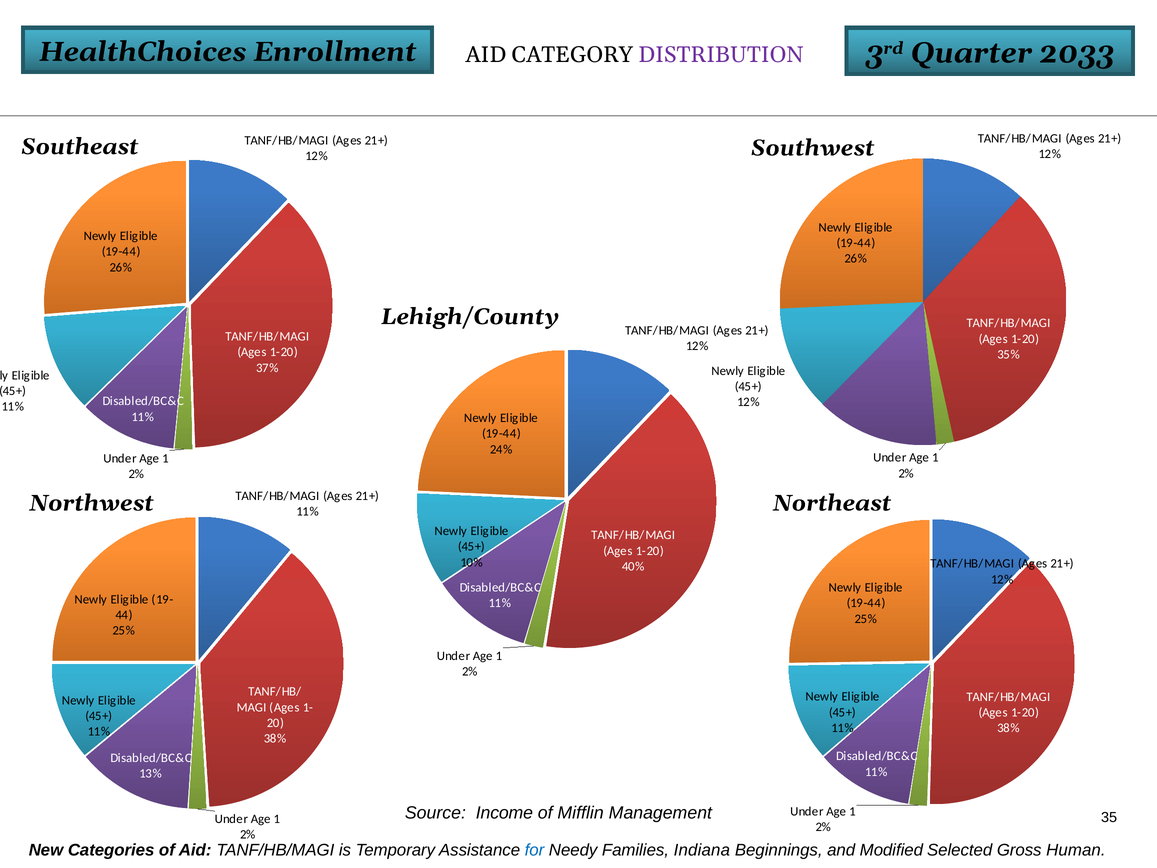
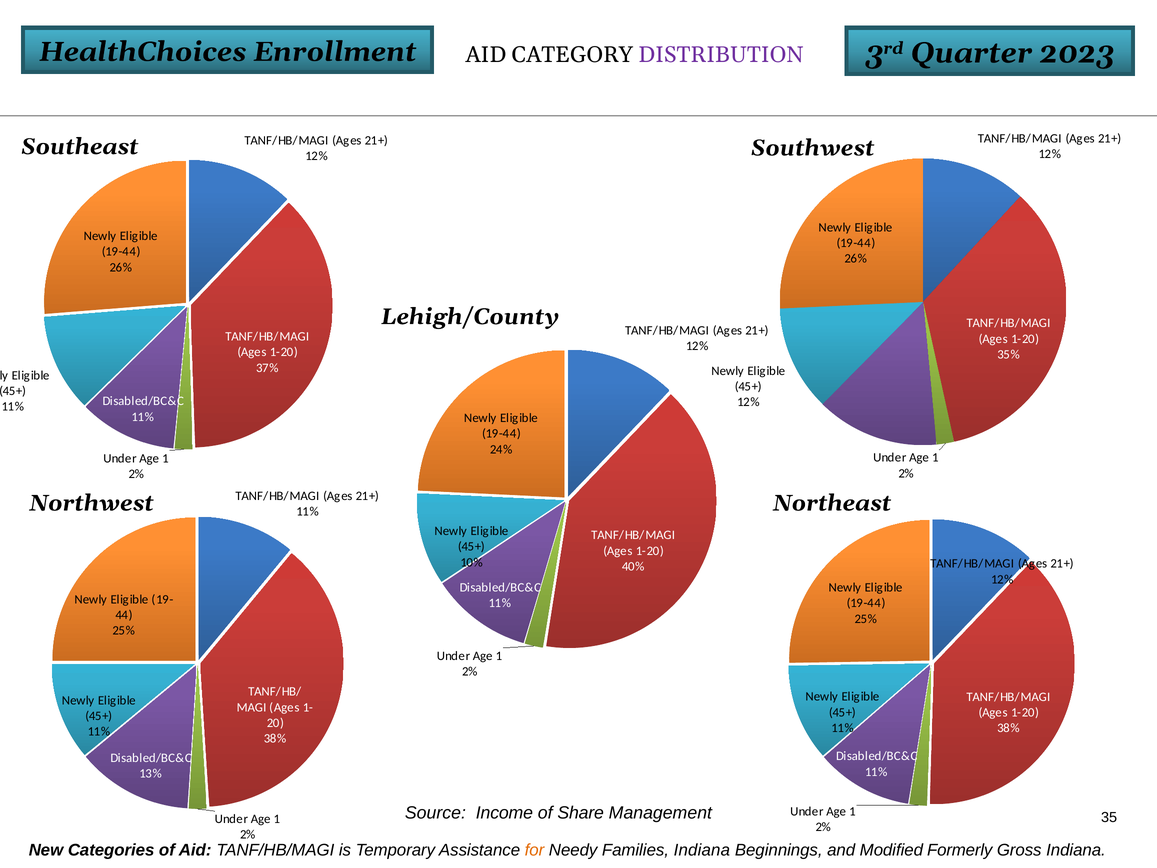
2033: 2033 -> 2023 (1077, 53)
Mifflin: Mifflin -> Share (581, 812)
for colour: blue -> orange (534, 850)
Selected: Selected -> Formerly (960, 850)
Gross Human: Human -> Indiana (1076, 850)
